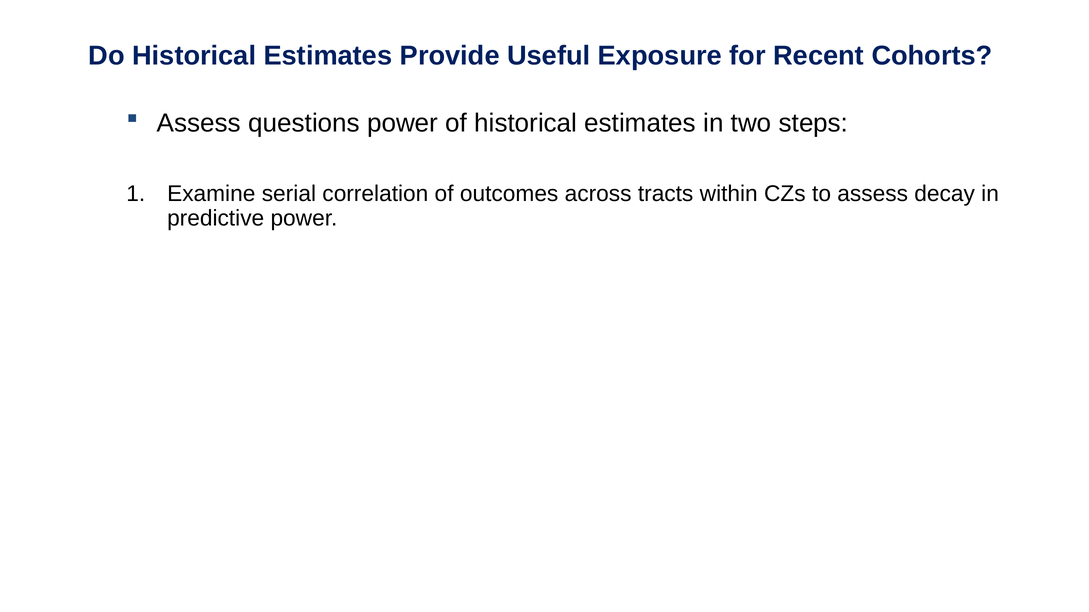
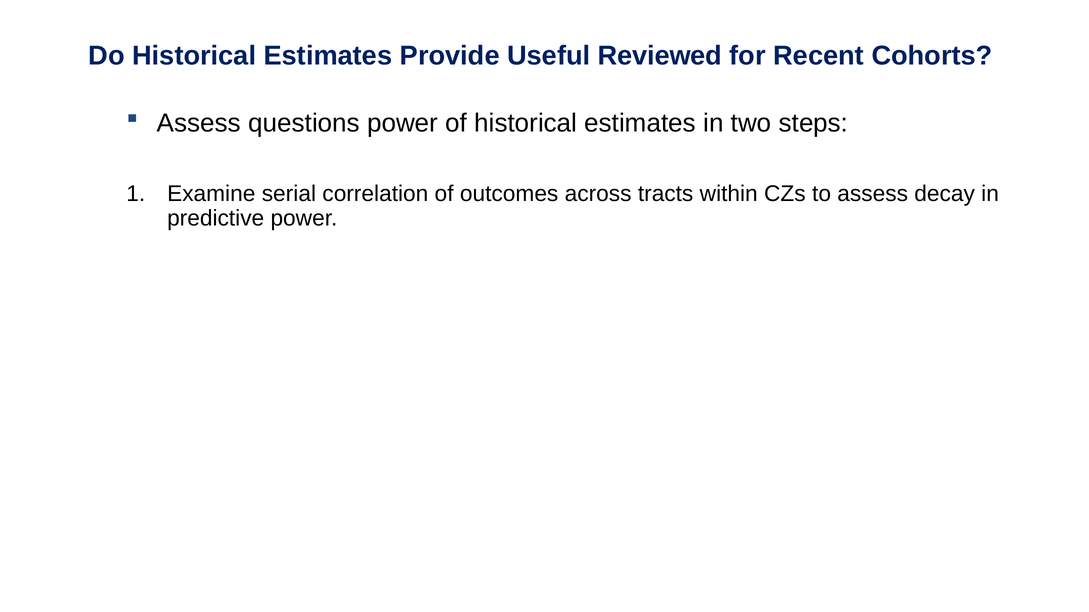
Exposure: Exposure -> Reviewed (660, 56)
